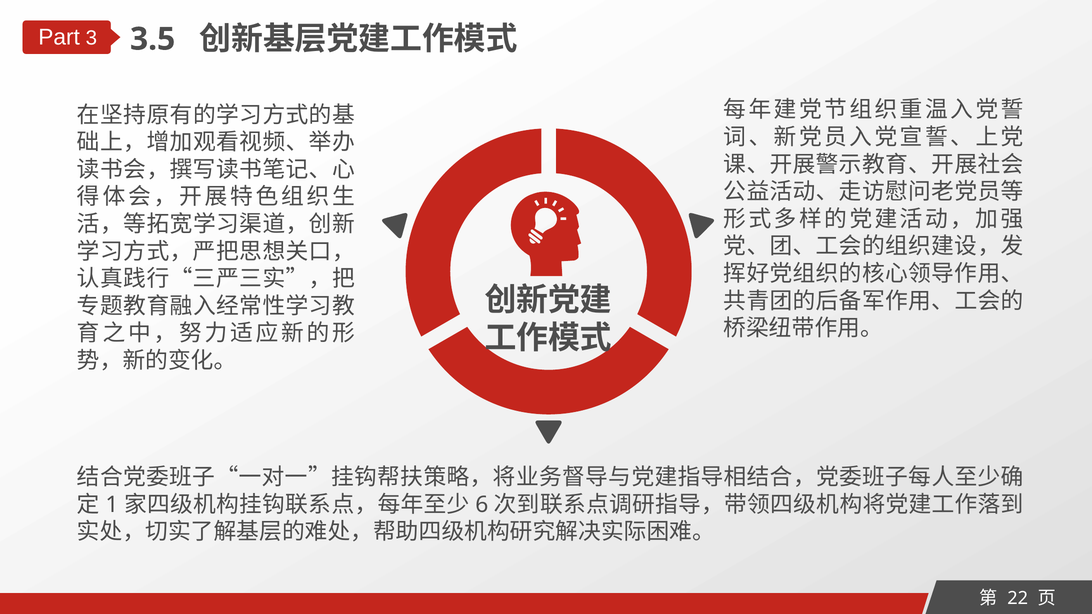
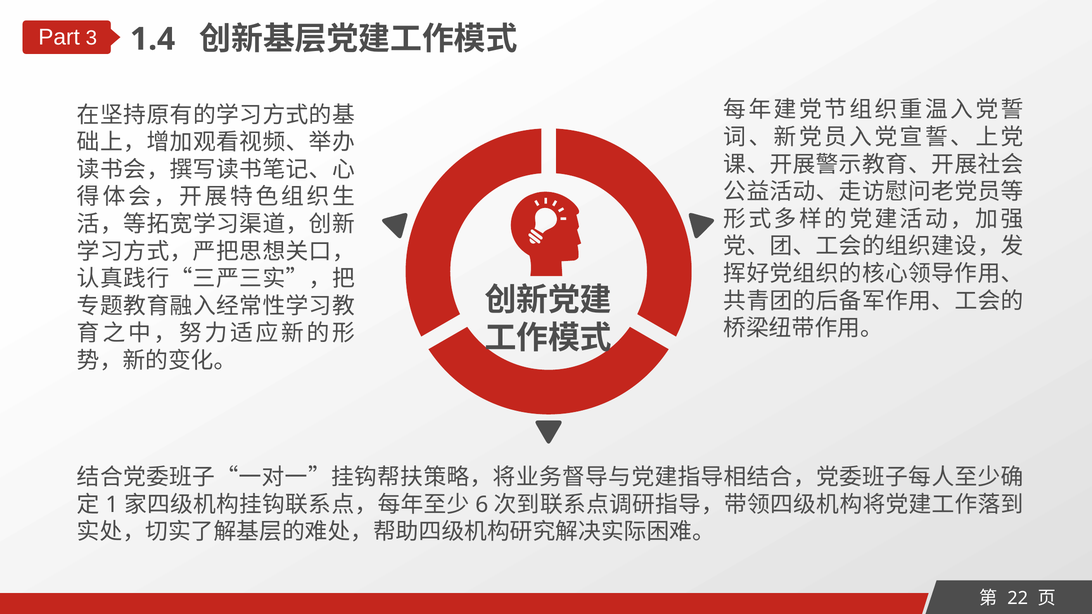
3.5: 3.5 -> 1.4 (153, 39)
